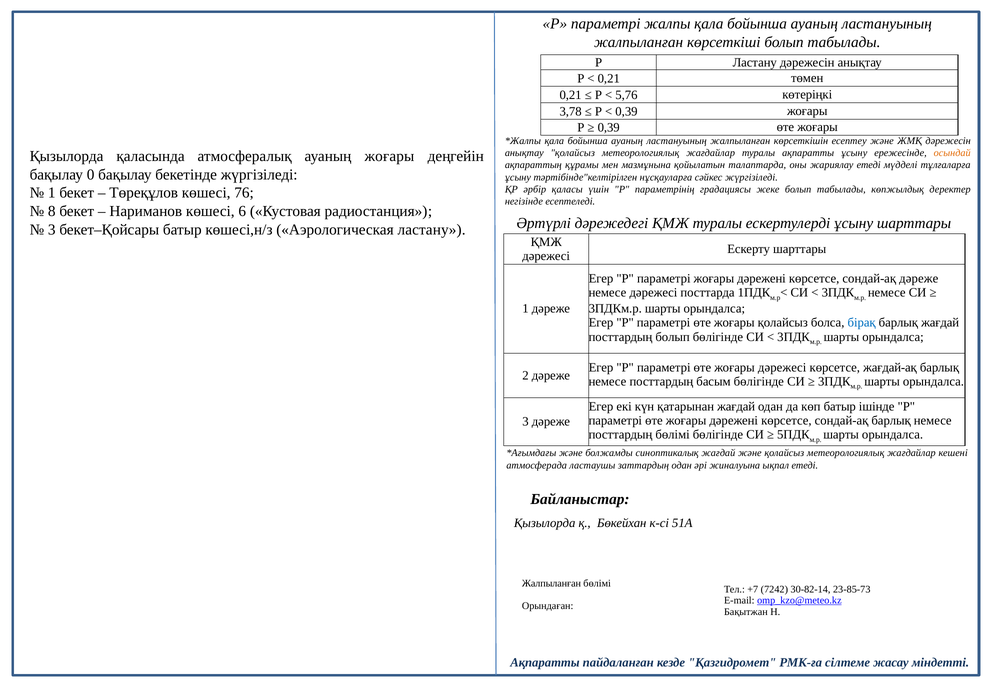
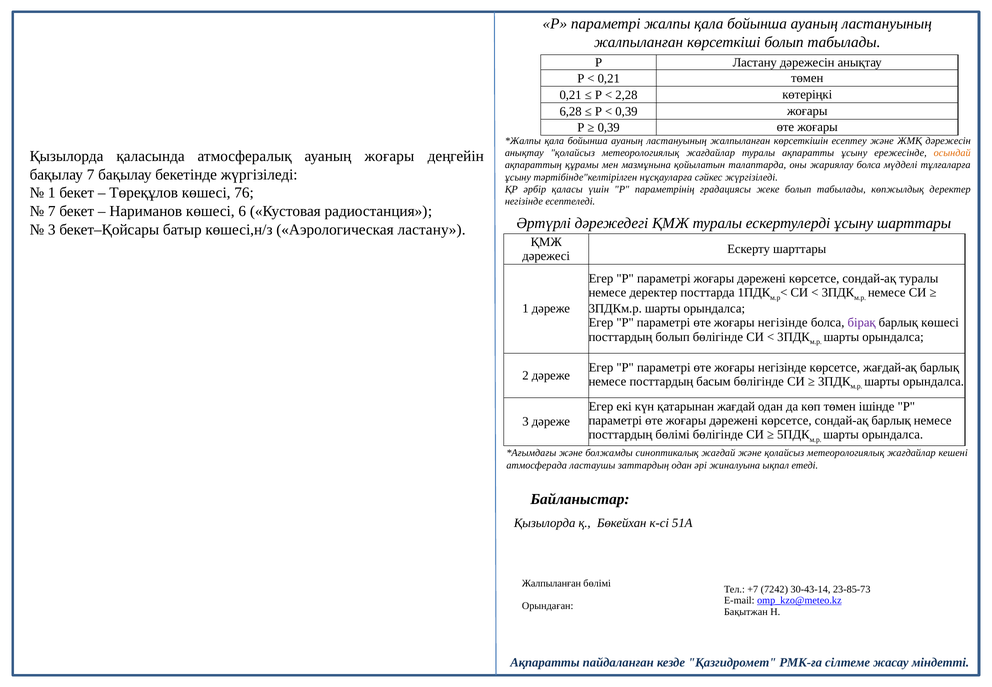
5,76: 5,76 -> 2,28 (626, 95)
3,78: 3,78 -> 6,28 (571, 111)
жариялау етеді: етеді -> болса (869, 165)
бақылау 0: 0 -> 7 (91, 174)
8: 8 -> 7 (52, 211)
сондай-ақ дәреже: дәреже -> туралы (919, 279)
немесе дәрежесі: дәрежесі -> деректер (653, 293)
қолайсыз: қолайсыз -> негізінде (783, 323)
бірақ colour: blue -> purple (862, 323)
барлық жағдай: жағдай -> көшесі (940, 323)
дәрежесі: дәрежесі -> негізінде (782, 367)
көп батыр: батыр -> төмен (840, 407)
30-82-14: 30-82-14 -> 30-43-14 (811, 589)
